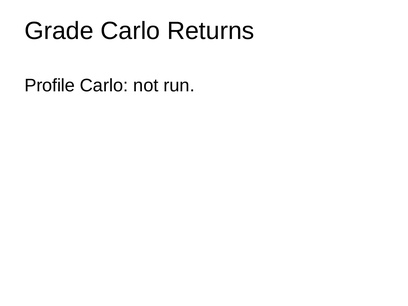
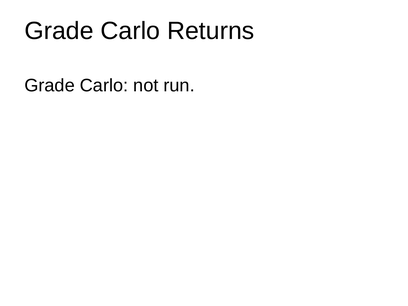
Profile: Profile -> Grade (50, 86)
